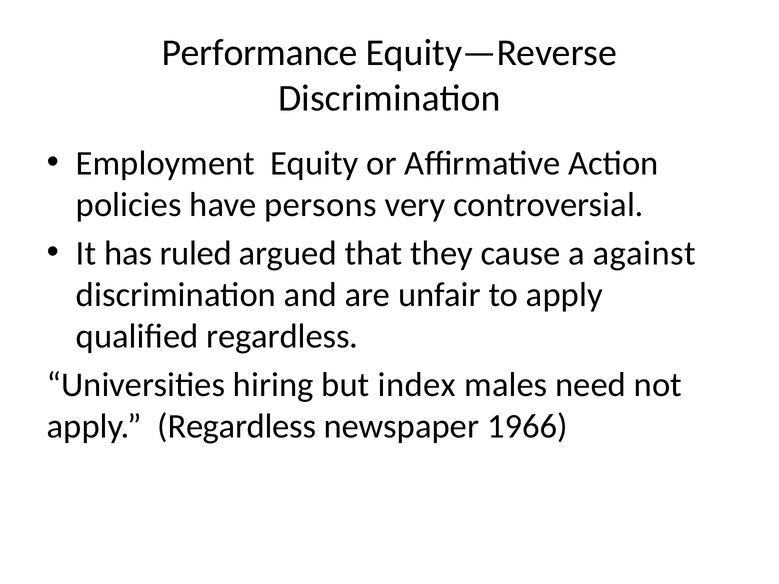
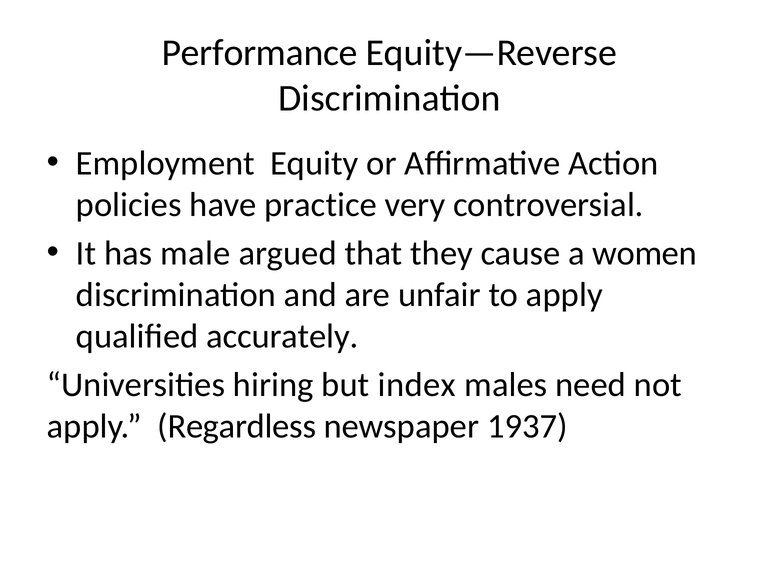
persons: persons -> practice (321, 205)
ruled: ruled -> male (195, 253)
against: against -> women (645, 253)
qualified regardless: regardless -> accurately (282, 337)
1966: 1966 -> 1937 (527, 427)
